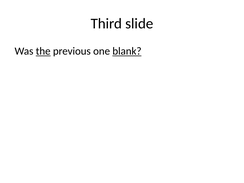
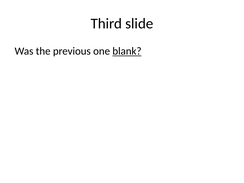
the underline: present -> none (43, 51)
